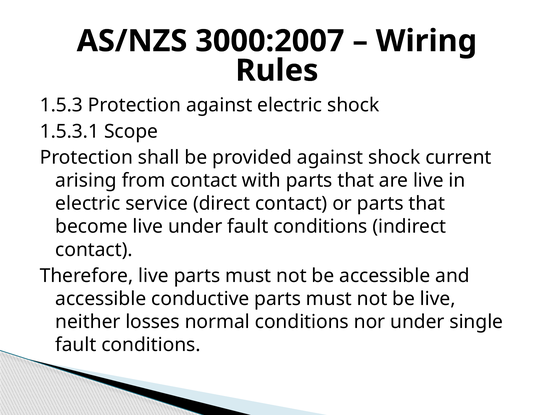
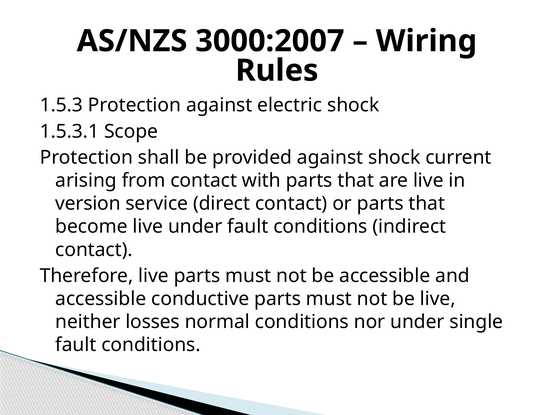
electric: electric -> version (88, 204)
